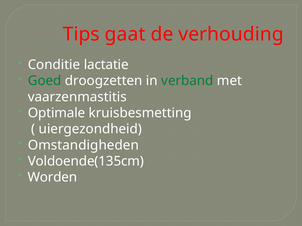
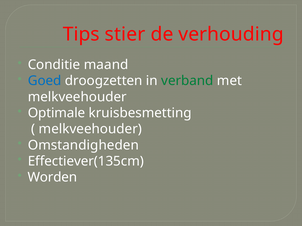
gaat: gaat -> stier (125, 34)
lactatie: lactatie -> maand (106, 65)
Goed colour: green -> blue (45, 81)
vaarzenmastitis: vaarzenmastitis -> melkveehouder (77, 97)
uiergezondheid: uiergezondheid -> melkveehouder (90, 129)
Voldoende(135cm: Voldoende(135cm -> Effectiever(135cm (86, 162)
